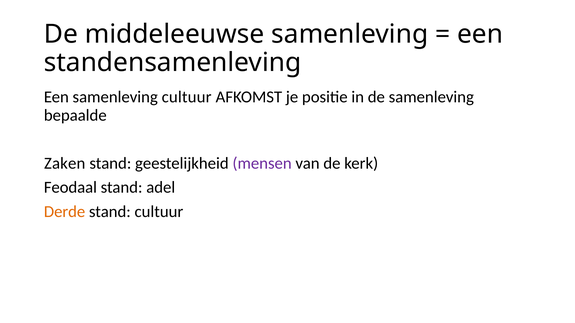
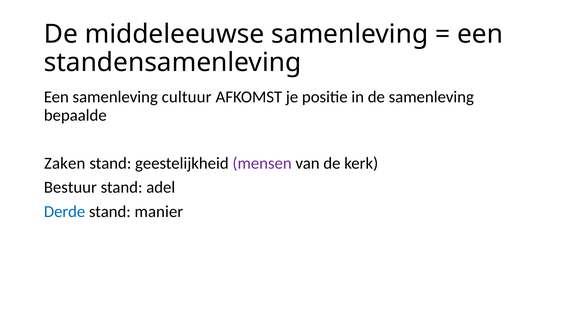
Feodaal: Feodaal -> Bestuur (70, 188)
Derde colour: orange -> blue (65, 212)
stand cultuur: cultuur -> manier (159, 212)
